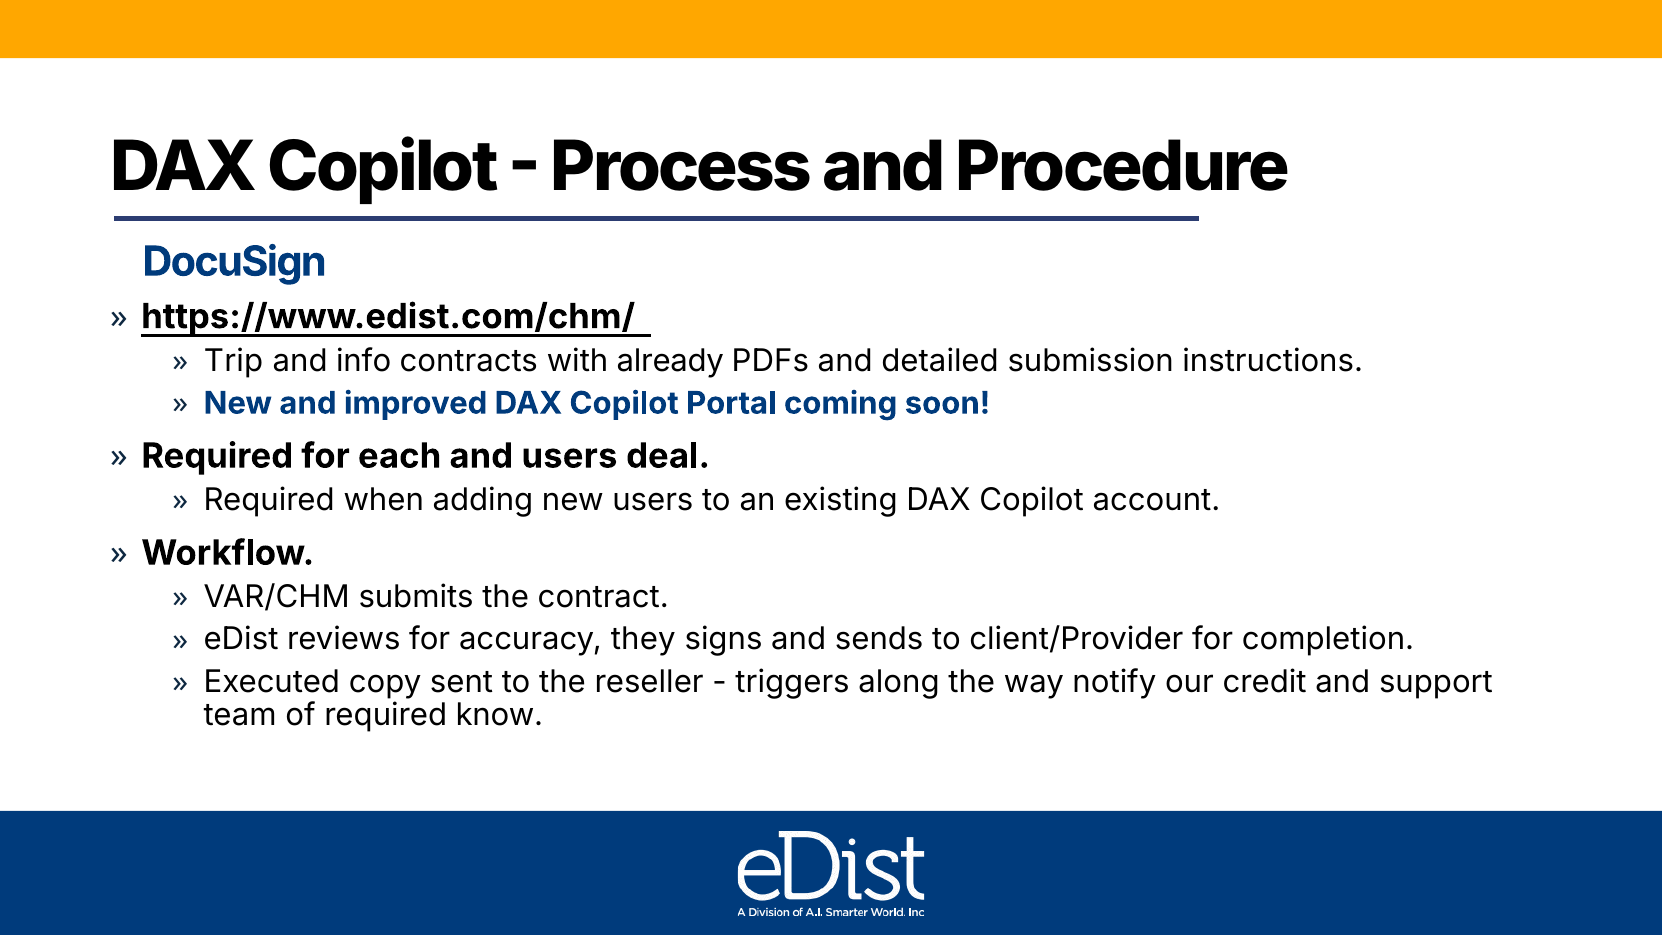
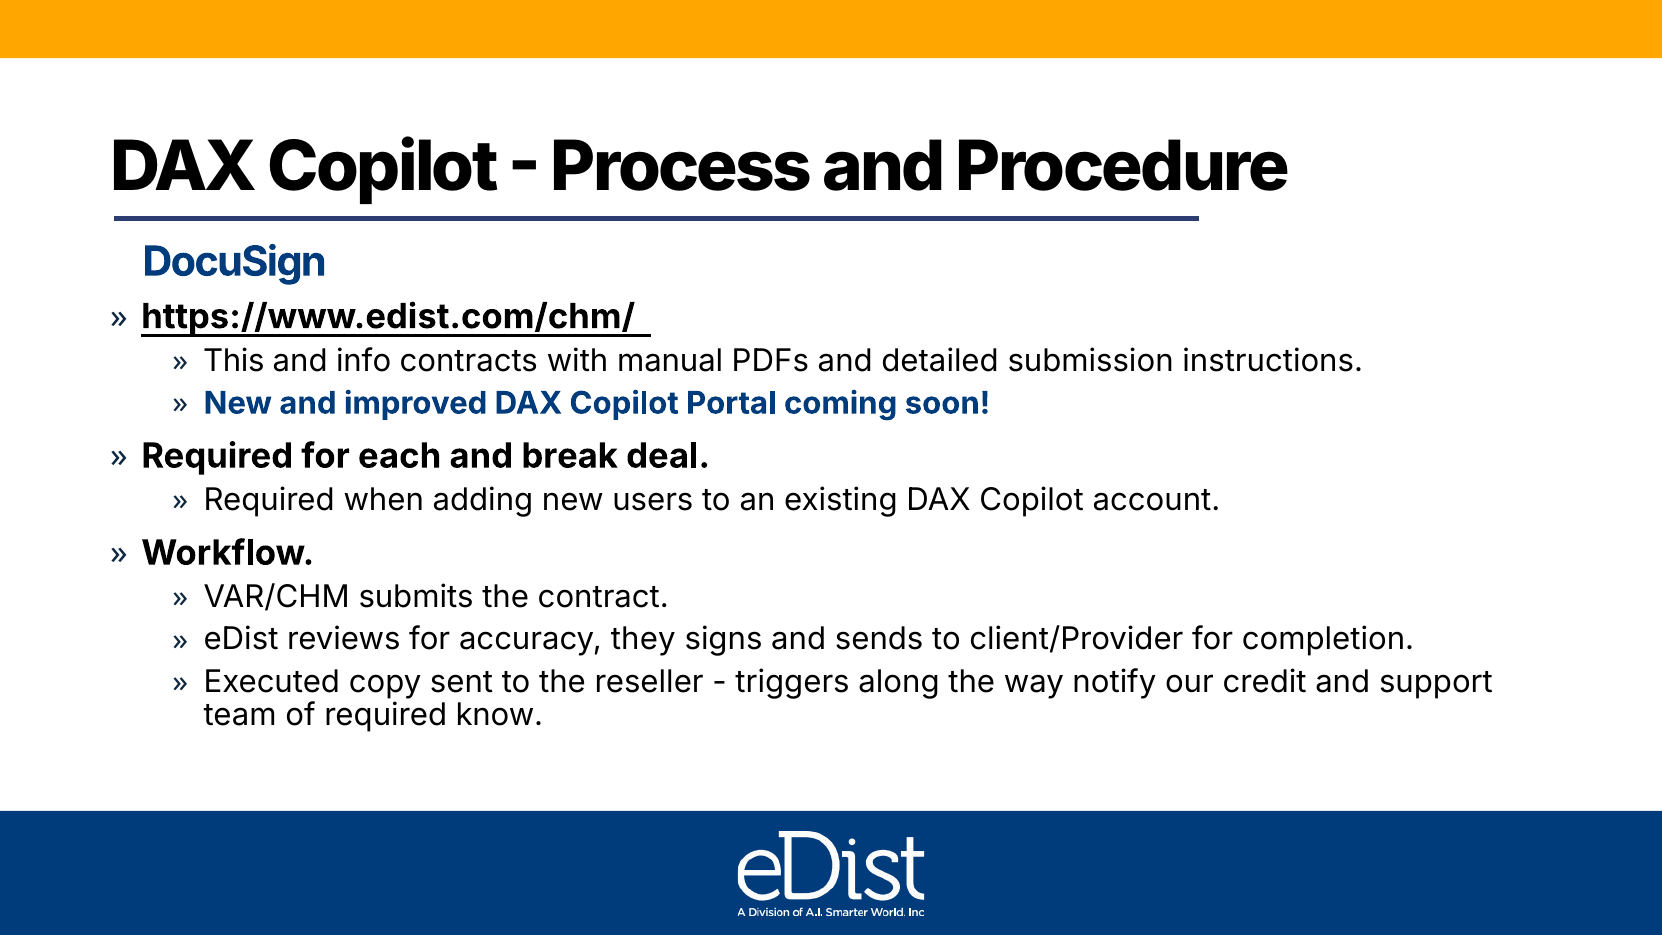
Trip: Trip -> This (234, 361)
already: already -> manual (670, 361)
and users: users -> break (570, 456)
